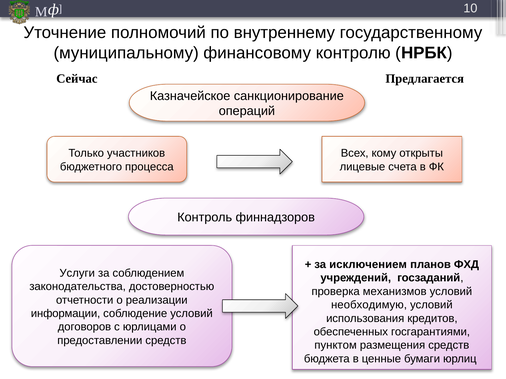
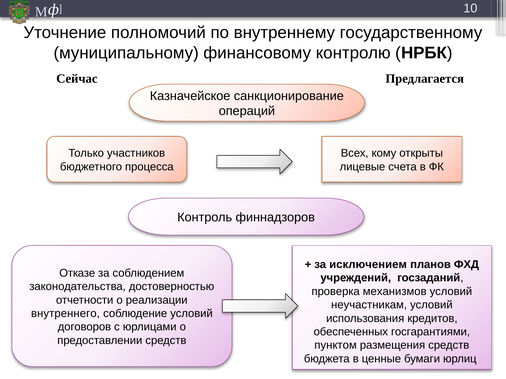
Услуги: Услуги -> Отказе (77, 273)
необходимую: необходимую -> неучастникам (369, 305)
информации: информации -> внутреннего (65, 314)
